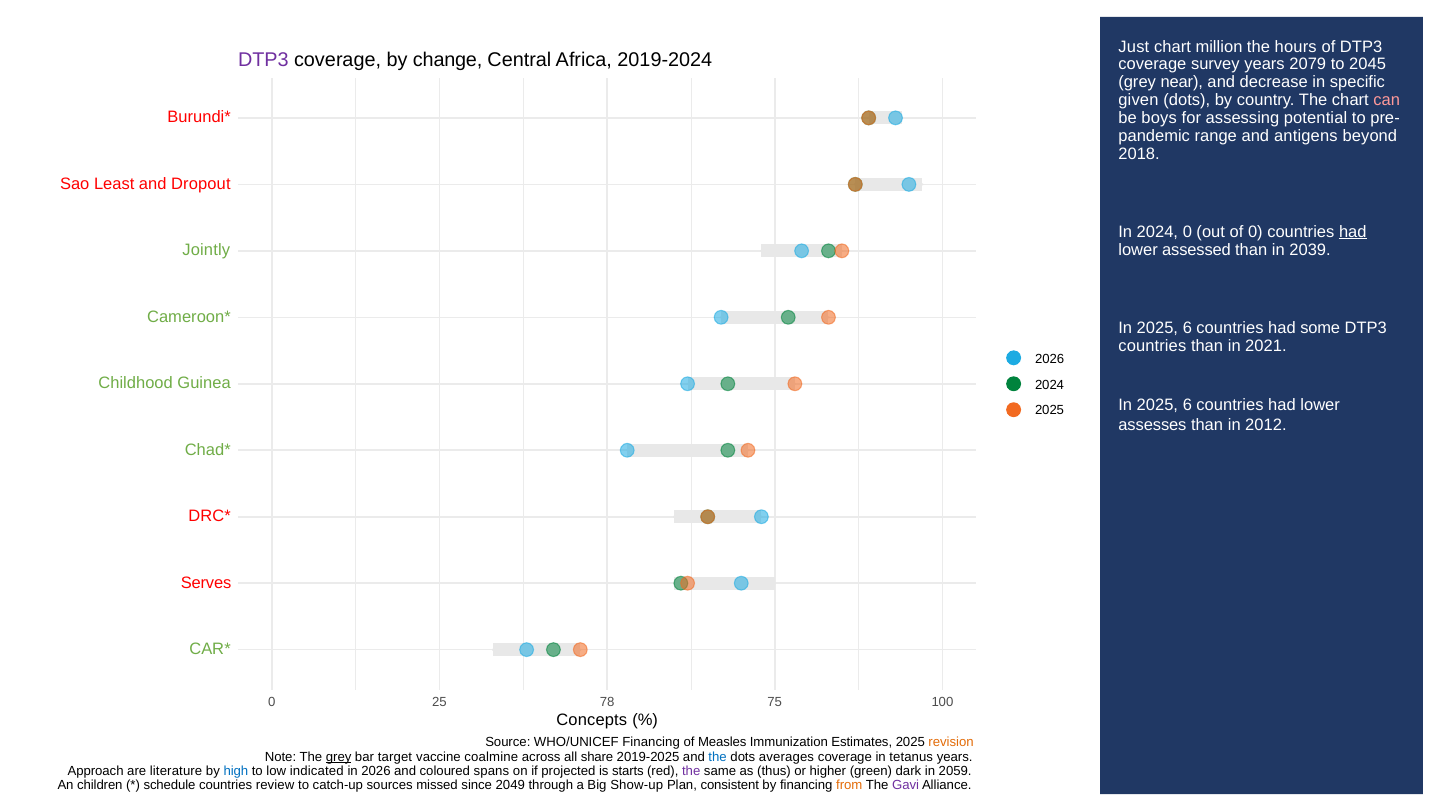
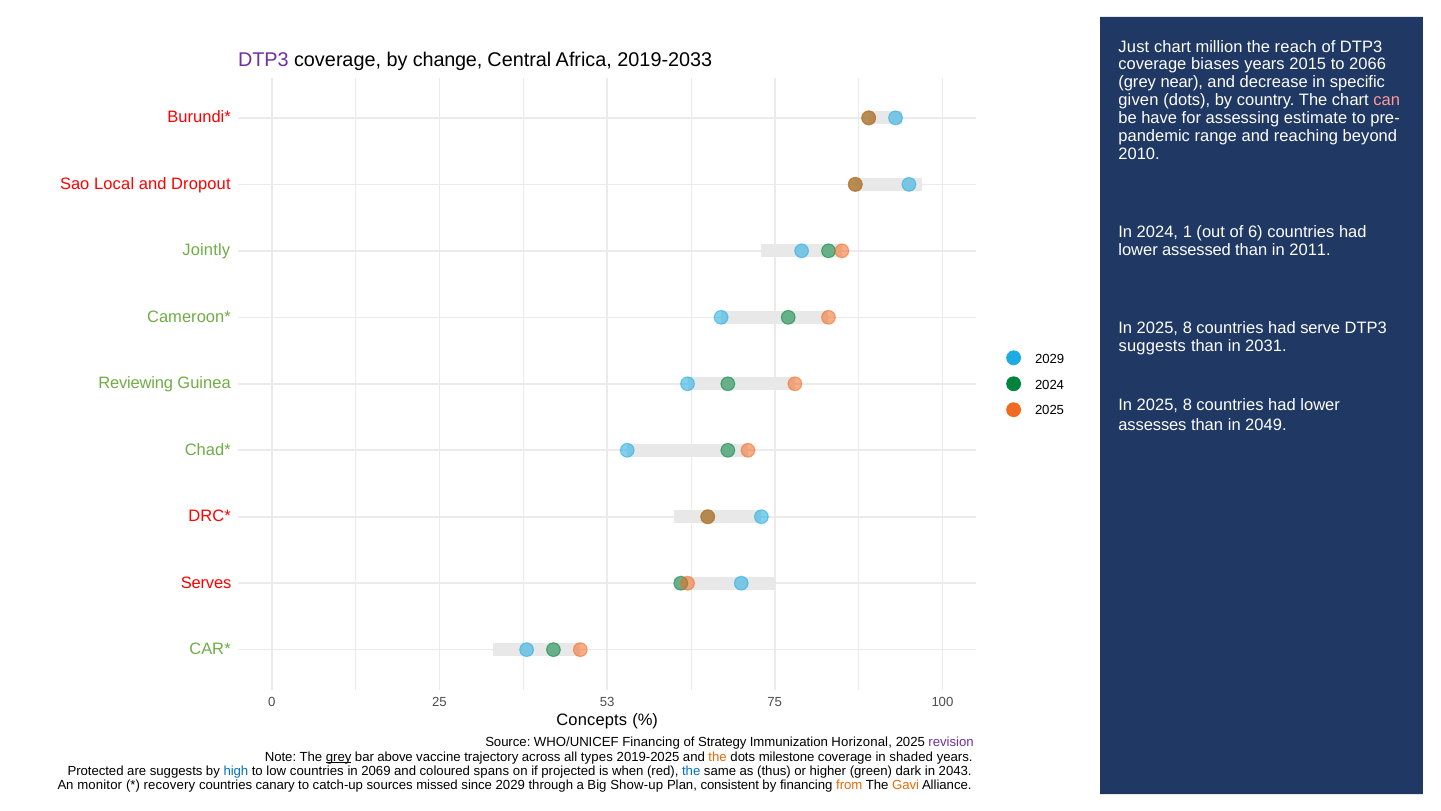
hours: hours -> reach (1296, 47)
2019-2024: 2019-2024 -> 2019-2033 (665, 60)
survey: survey -> biases (1215, 64)
2079: 2079 -> 2015 (1308, 64)
2045: 2045 -> 2066 (1368, 64)
boys: boys -> have (1159, 118)
potential: potential -> estimate (1316, 118)
antigens: antigens -> reaching (1306, 136)
2018: 2018 -> 2010 (1139, 154)
Least: Least -> Local (114, 184)
2024 0: 0 -> 1 (1187, 232)
of 0: 0 -> 6 (1255, 232)
had underline: present -> none (1353, 232)
2039: 2039 -> 2011 (1310, 250)
6: 6 -> 8 (1187, 328)
some: some -> serve (1320, 328)
countries: countries -> suggests (1152, 346)
2021: 2021 -> 2031 (1266, 346)
2026: 2026 -> 2029 (1050, 359)
Childhood: Childhood -> Reviewing (136, 383)
6: 6 -> 8 (1187, 405)
2012: 2012 -> 2049 (1266, 425)
78: 78 -> 53 (607, 702)
Measles: Measles -> Strategy (722, 742)
Estimates: Estimates -> Horizonal (862, 742)
revision colour: orange -> purple (951, 742)
target: target -> above (395, 756)
coalmine: coalmine -> trajectory (491, 756)
share: share -> types (597, 756)
the colour: blue -> orange (718, 756)
averages: averages -> milestone (787, 756)
tetanus: tetanus -> shaded (911, 756)
Approach: Approach -> Protected (96, 771)
are literature: literature -> suggests (176, 771)
low indicated: indicated -> countries (317, 771)
in 2026: 2026 -> 2069 (376, 771)
starts: starts -> when (628, 771)
the colour: purple -> blue (691, 771)
2059: 2059 -> 2043 (955, 771)
children: children -> monitor (100, 785)
schedule: schedule -> recovery (169, 785)
review: review -> canary (275, 785)
since 2049: 2049 -> 2029 (510, 785)
Gavi colour: purple -> orange (906, 785)
